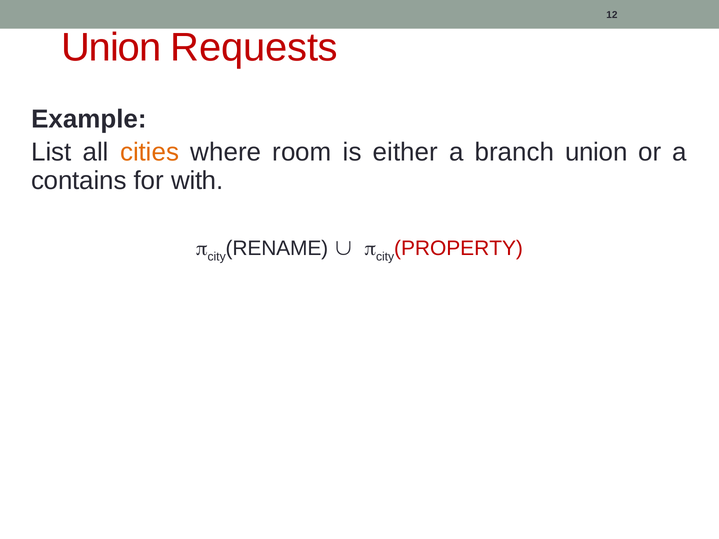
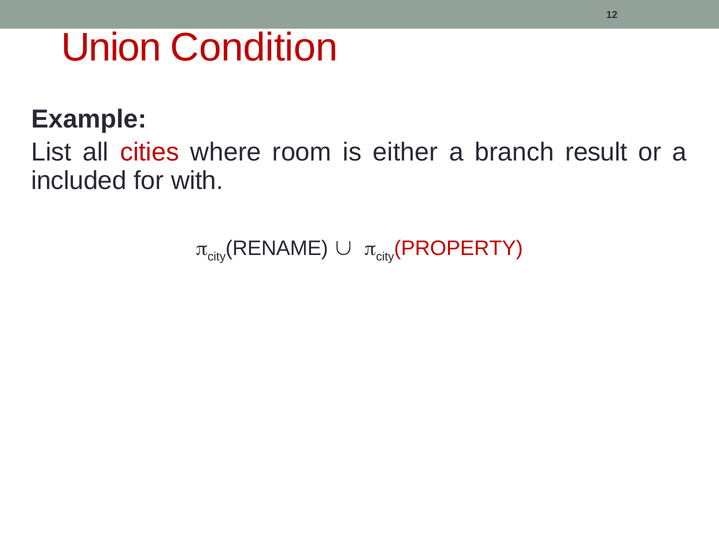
Requests: Requests -> Condition (254, 48)
cities colour: orange -> red (150, 153)
branch union: union -> result (596, 153)
contains: contains -> included (79, 181)
